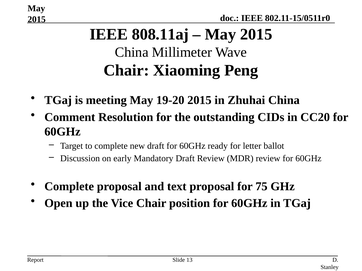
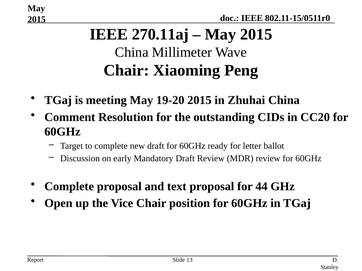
808.11aj: 808.11aj -> 270.11aj (160, 34)
75: 75 -> 44 (261, 187)
